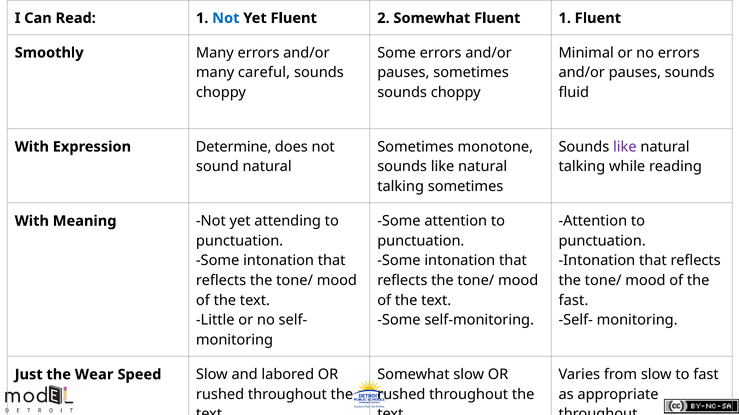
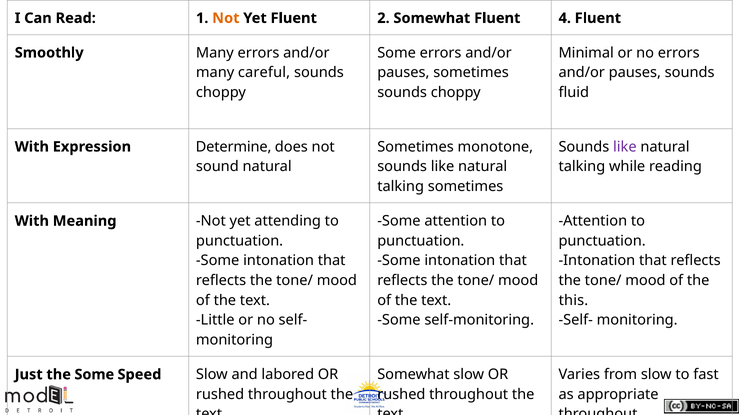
Not colour: blue -> orange (226, 18)
Fluent 1: 1 -> 4 (565, 18)
fast: fast -> this (573, 301)
the Wear: Wear -> Some (94, 375)
